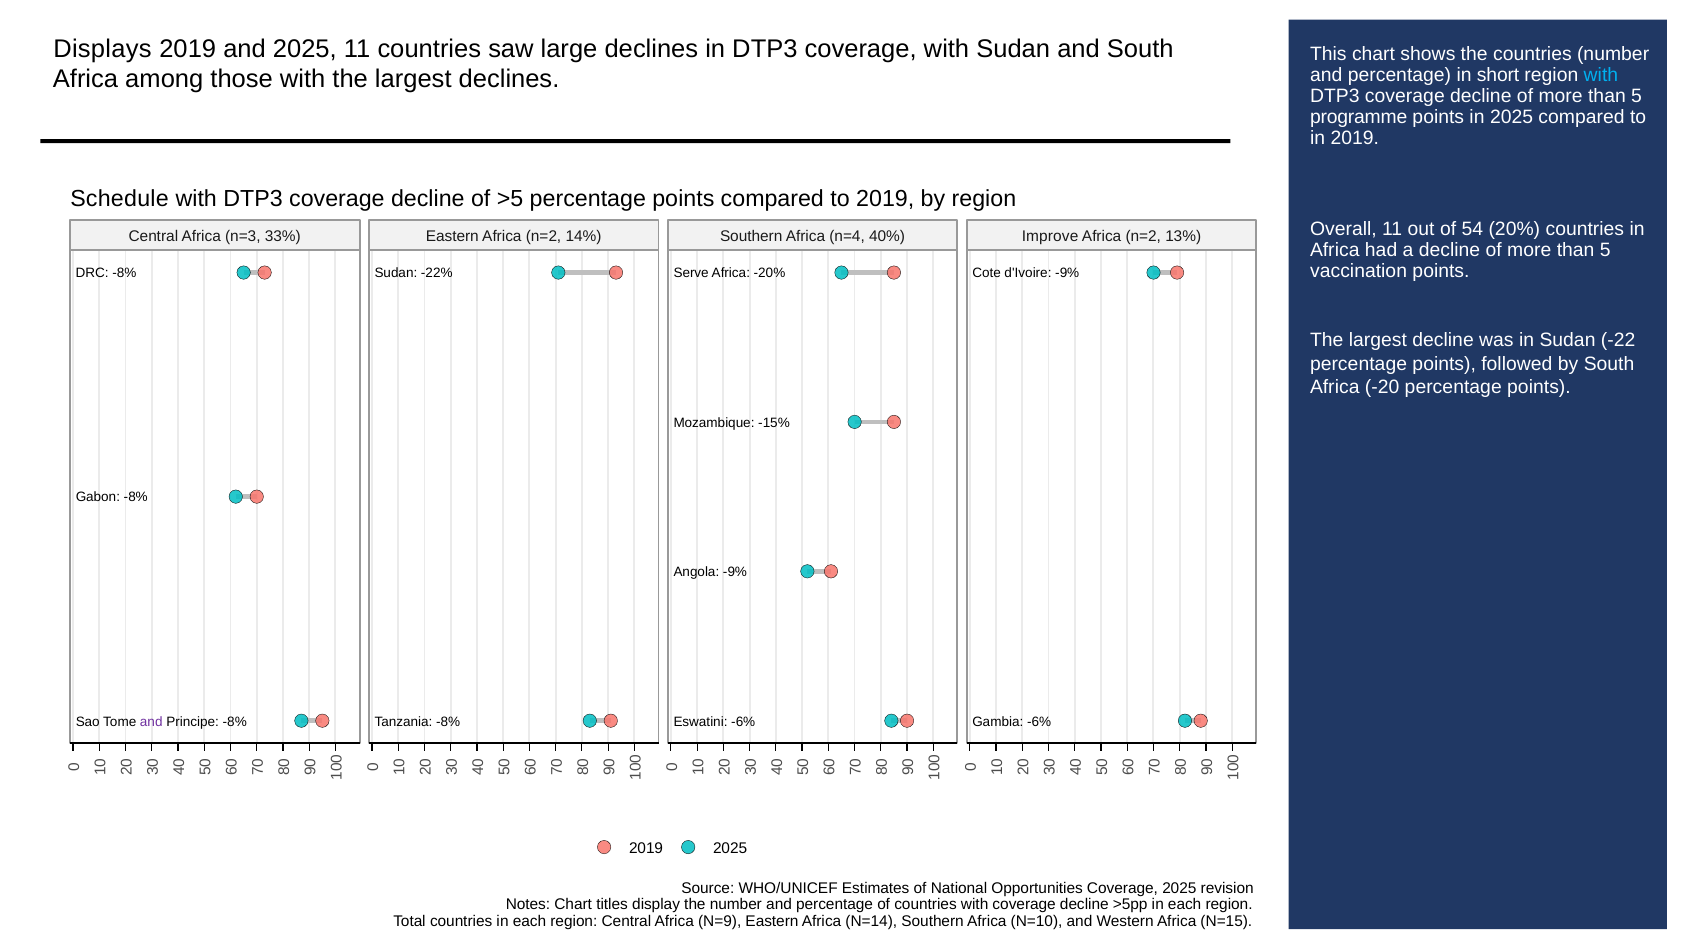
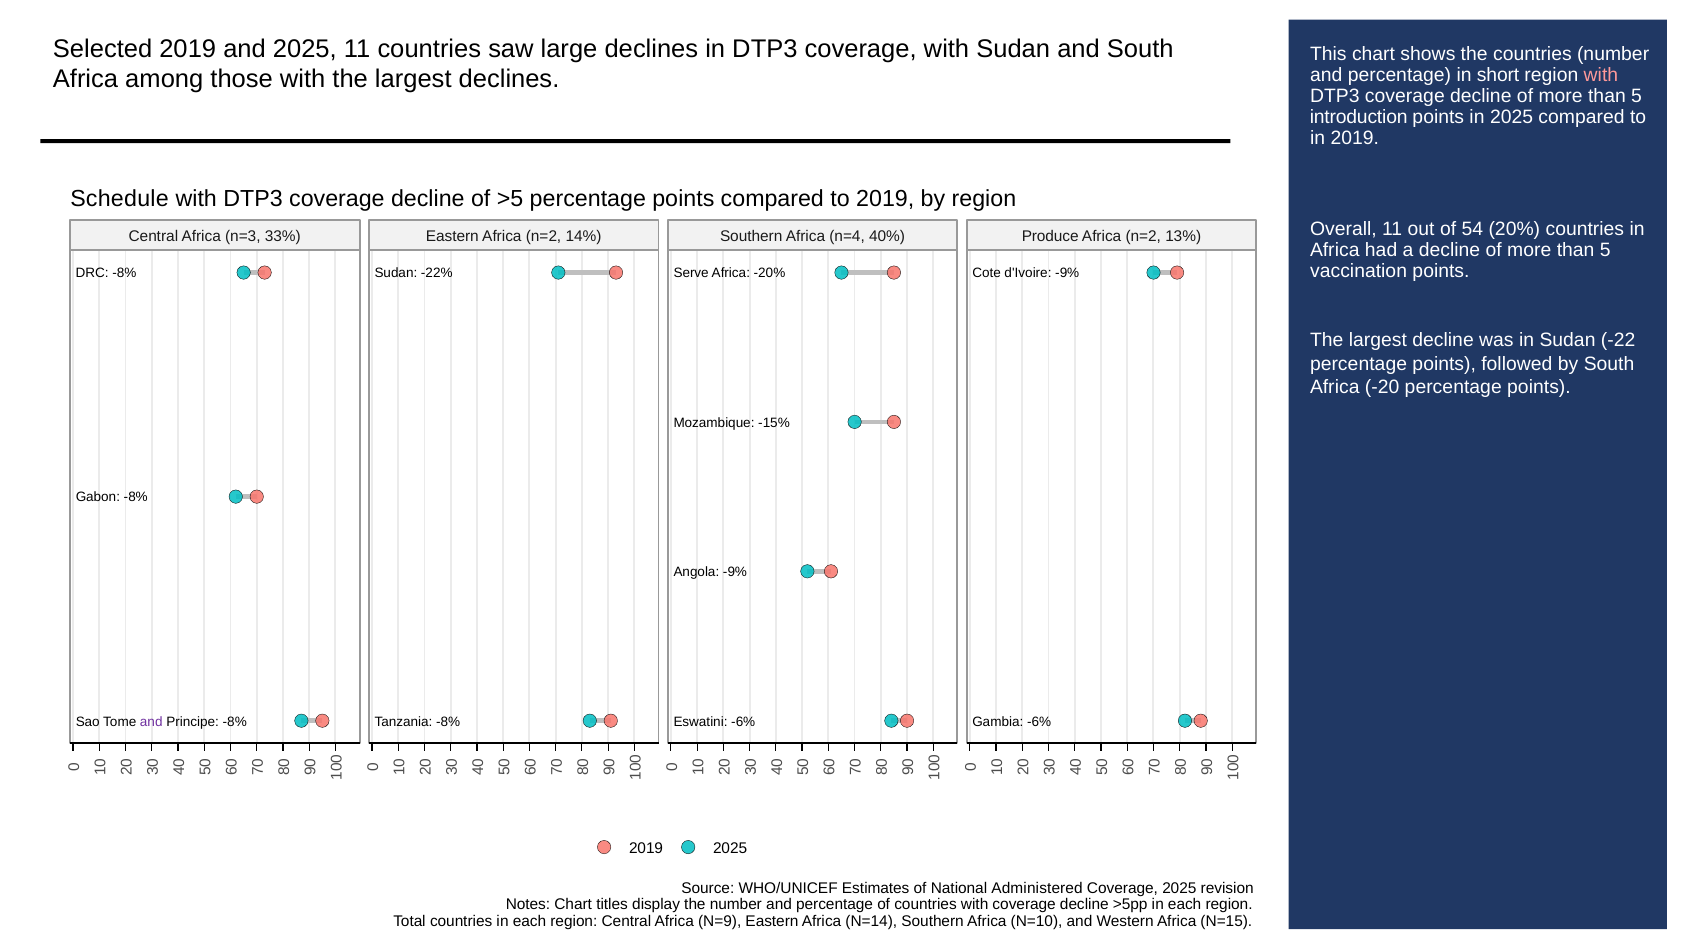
Displays: Displays -> Selected (103, 49)
with colour: light blue -> pink (1601, 75)
programme: programme -> introduction (1359, 117)
Improve: Improve -> Produce (1050, 236)
Opportunities: Opportunities -> Administered (1037, 889)
